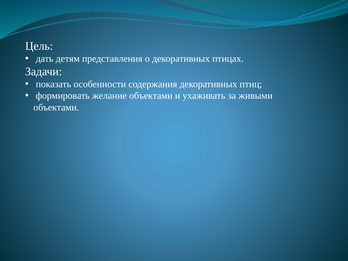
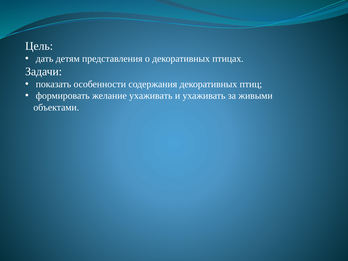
желание объектами: объектами -> ухаживать (151, 96)
